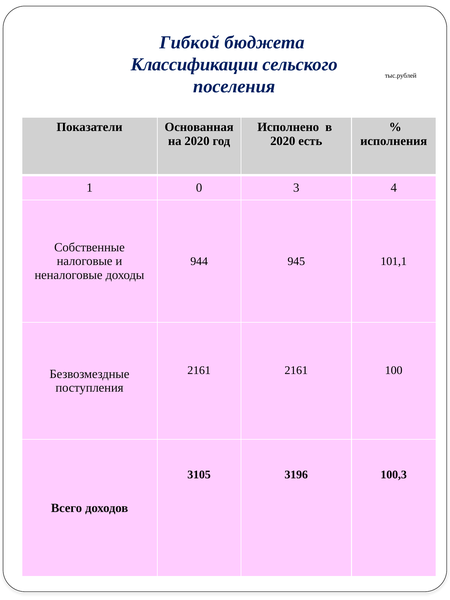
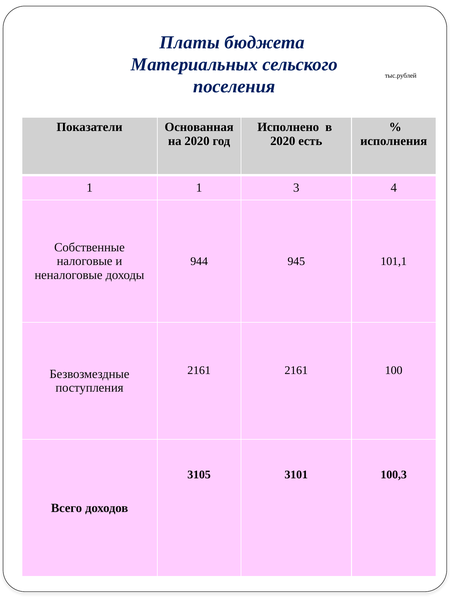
Гибкой: Гибкой -> Платы (190, 43)
Классификации: Классификации -> Материальных (194, 65)
1 0: 0 -> 1 (199, 188)
3196: 3196 -> 3101 (296, 475)
